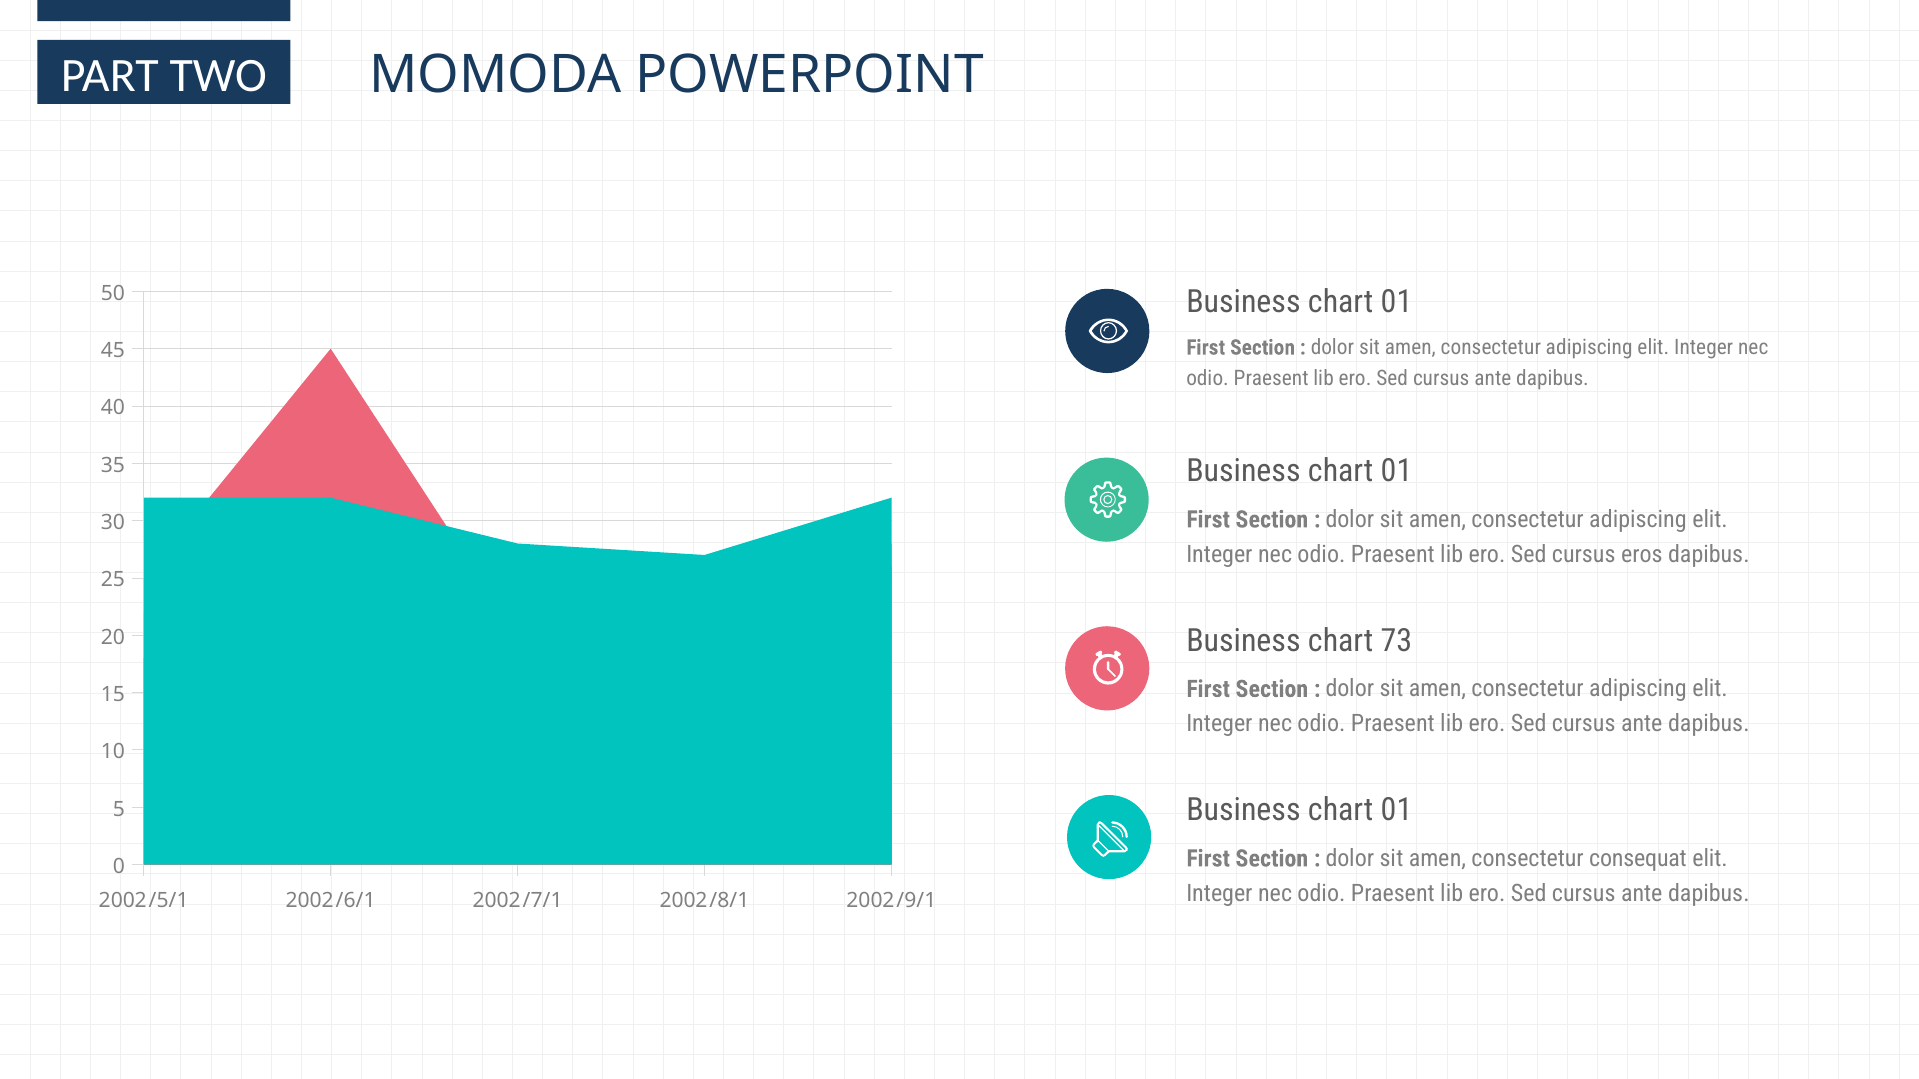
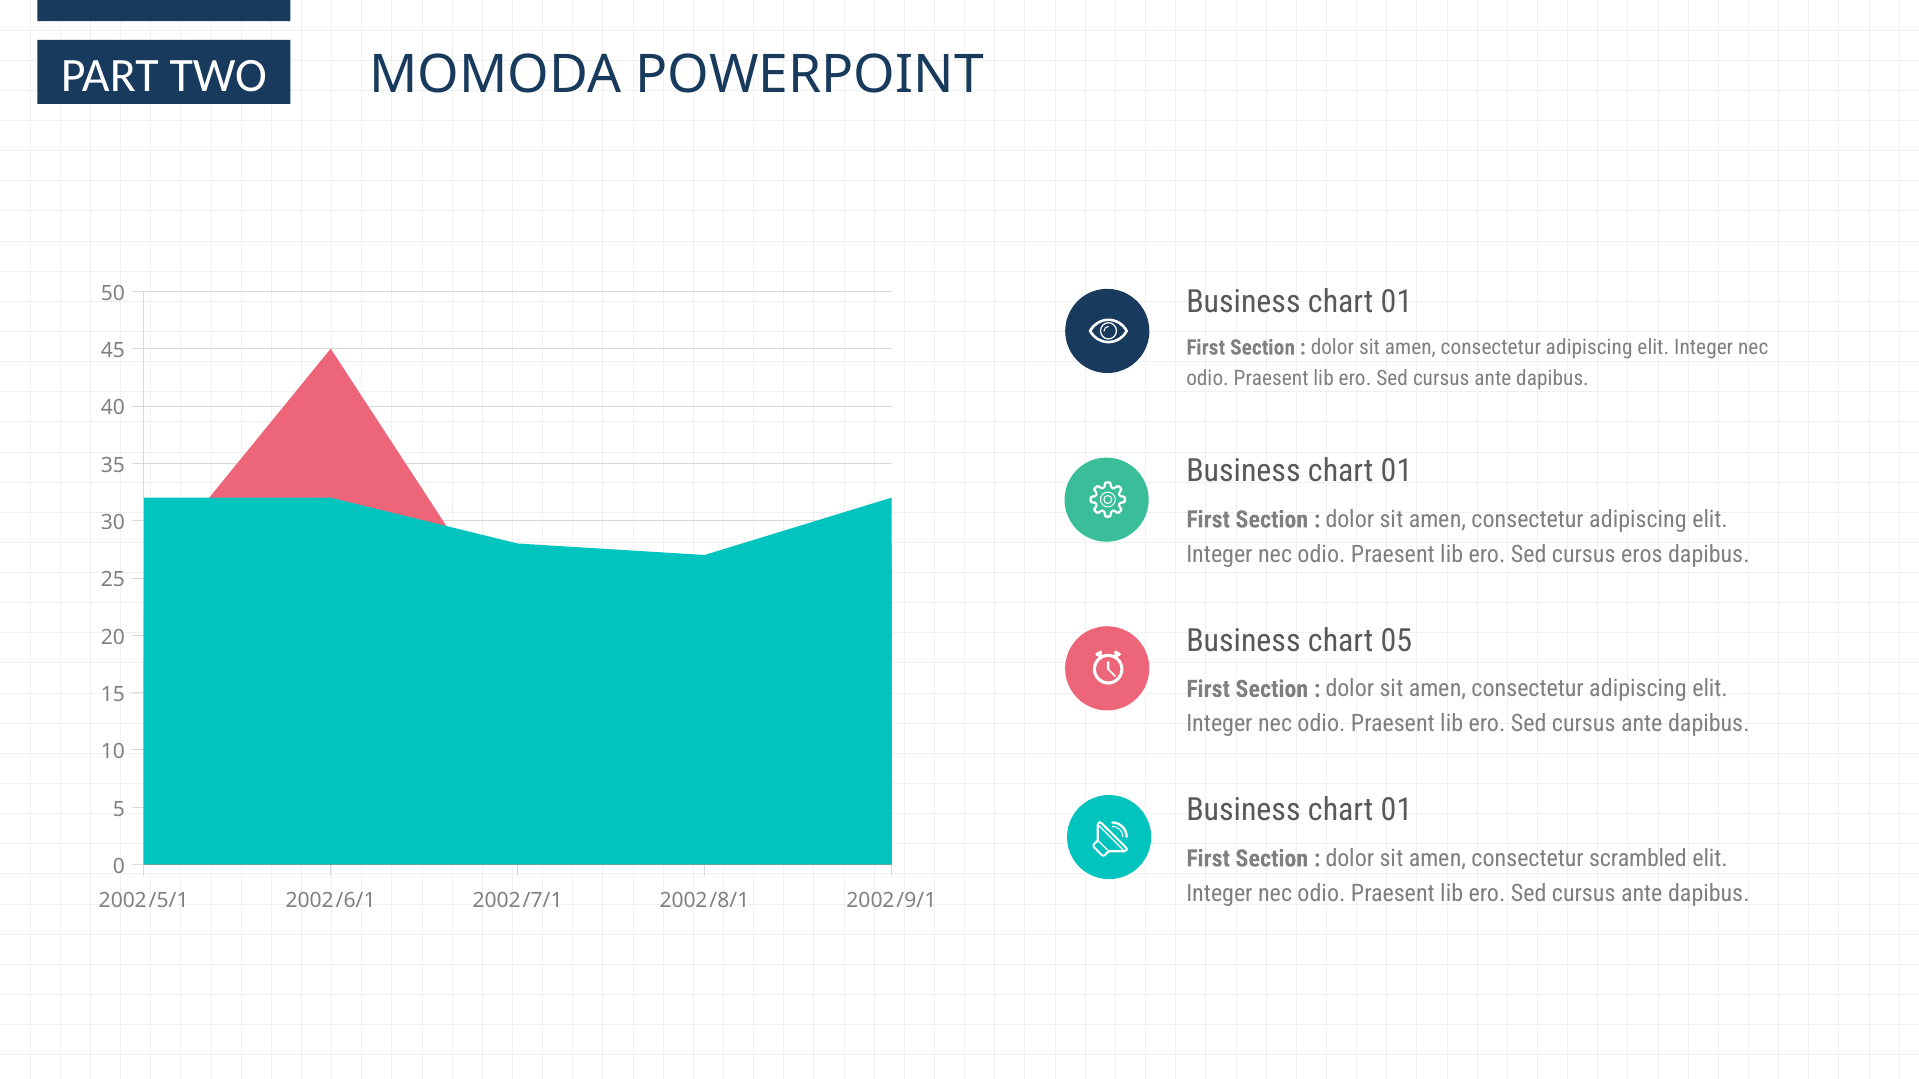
73: 73 -> 05 (1396, 641)
consequat: consequat -> scrambled (1638, 859)
